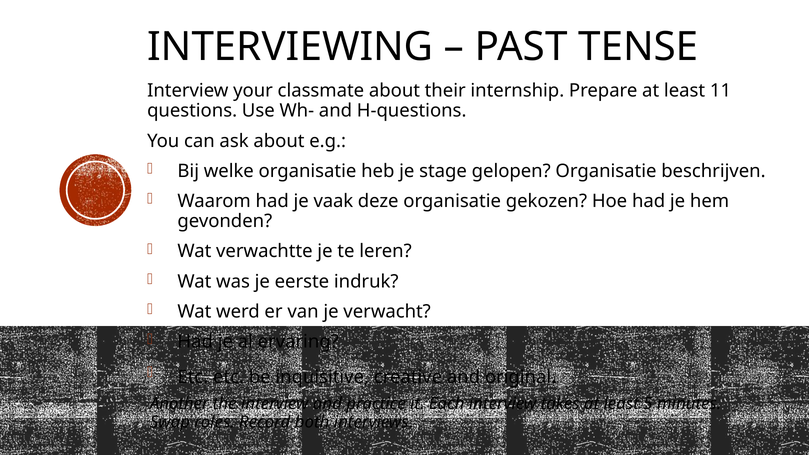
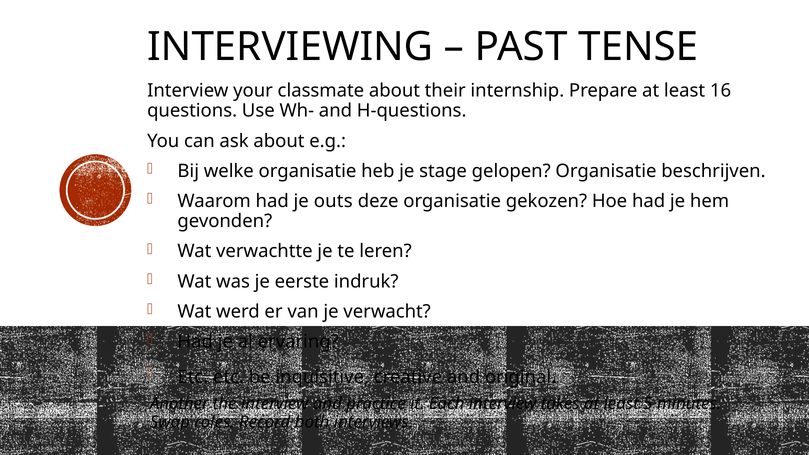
11: 11 -> 16 (721, 91)
vaak: vaak -> outs (333, 201)
